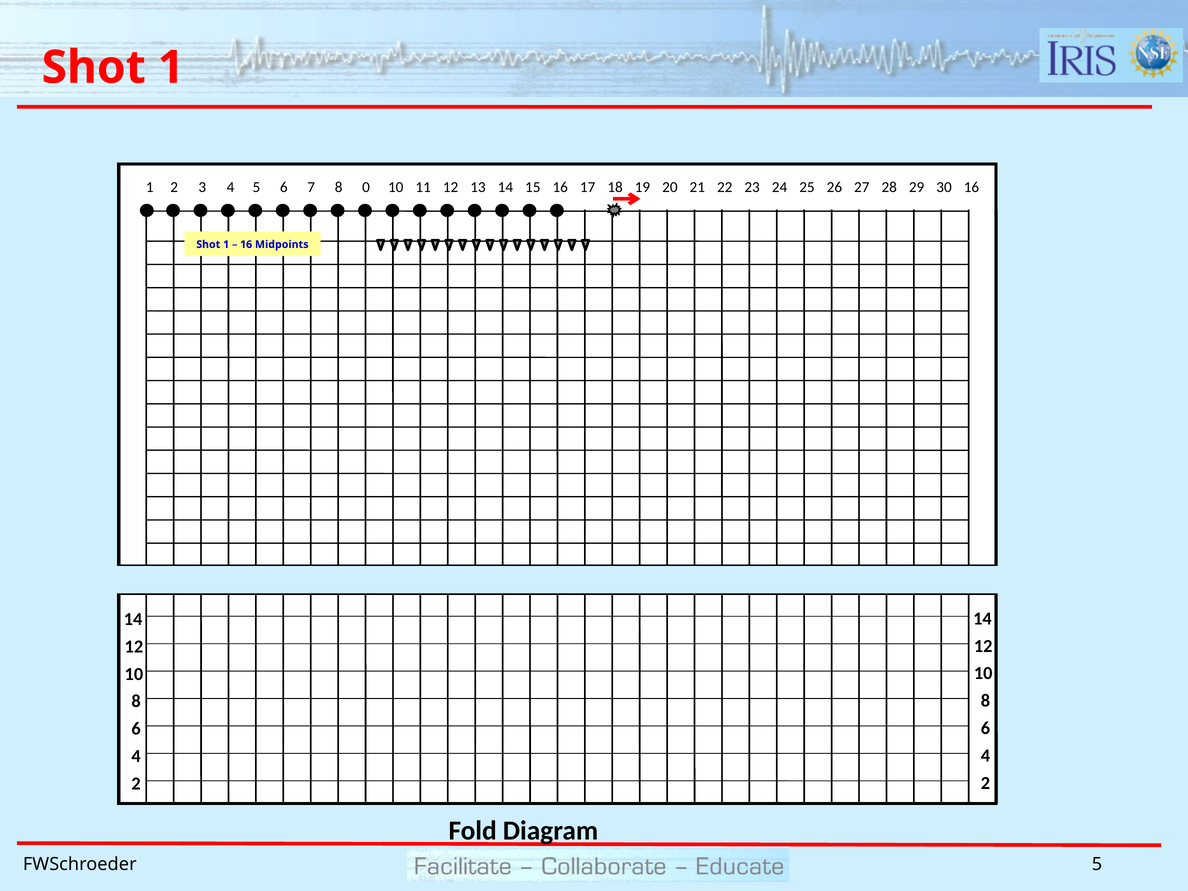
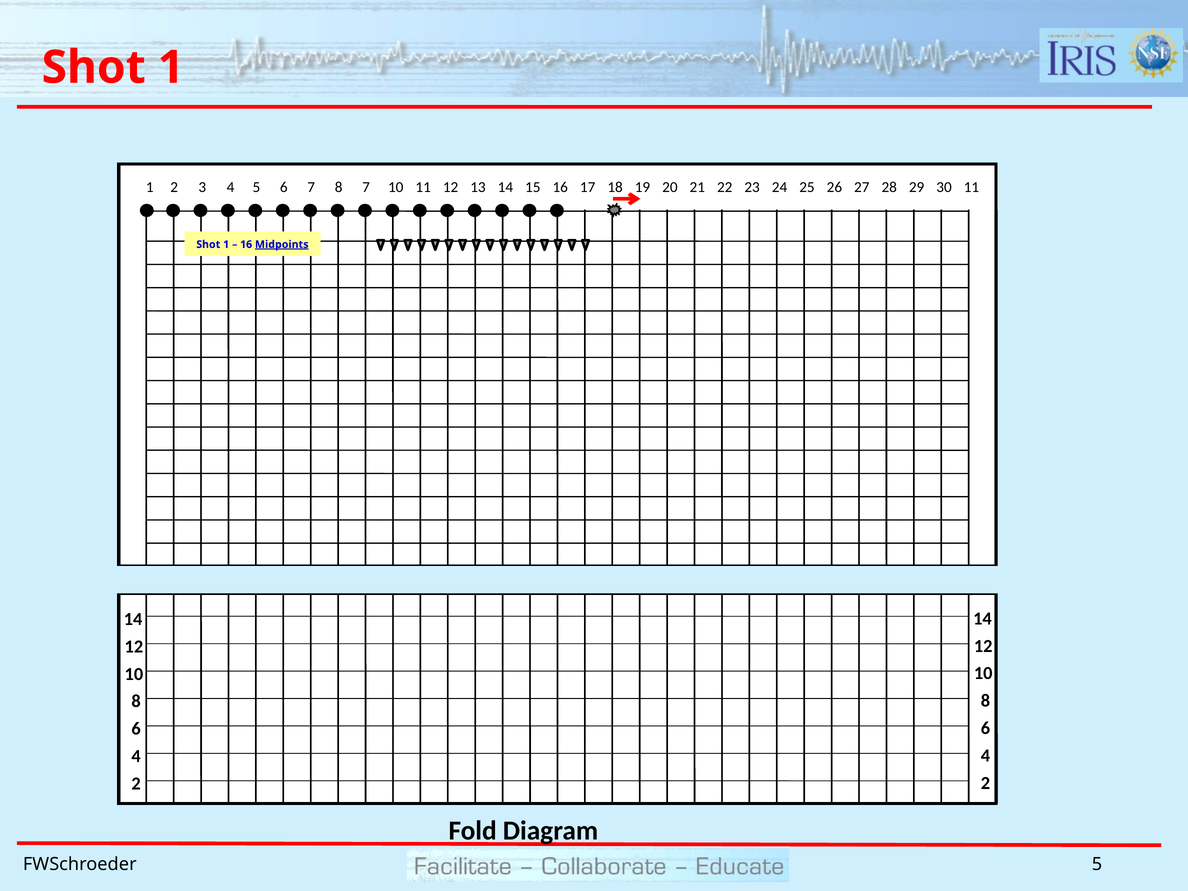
8 0: 0 -> 7 (366, 187)
30 16: 16 -> 11 (971, 187)
Midpoints underline: none -> present (282, 244)
